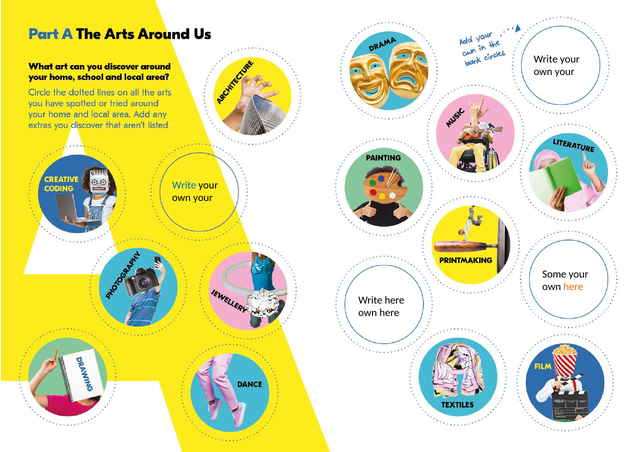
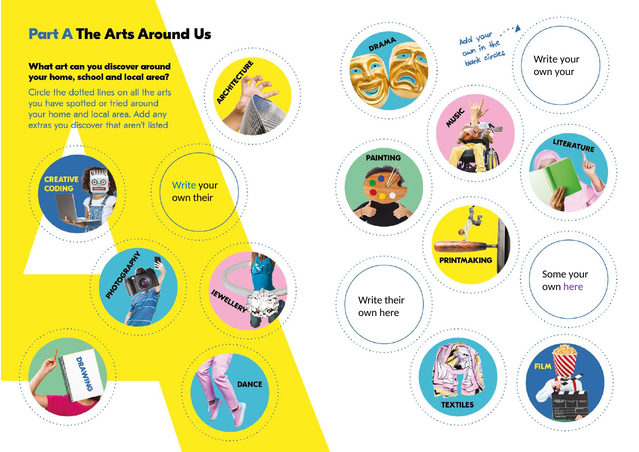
your: your -> their (203, 198)
here colour: orange -> purple (573, 287)
Write here: here -> their (395, 300)
